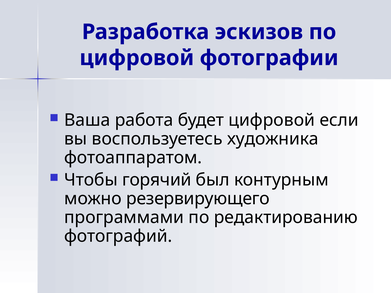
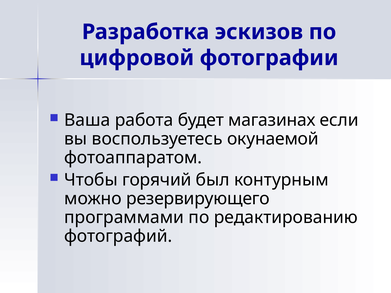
будет цифровой: цифровой -> магазинах (272, 120)
художника: художника -> окунаемой (273, 139)
